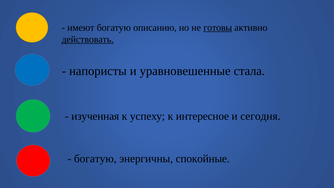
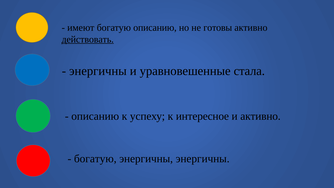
готовы underline: present -> none (218, 28)
напористы: напористы -> энергичны (98, 71)
изученная: изученная -> описанию (95, 116)
и сегодня: сегодня -> активно (260, 116)
энергичны спокойные: спокойные -> энергичны (203, 159)
